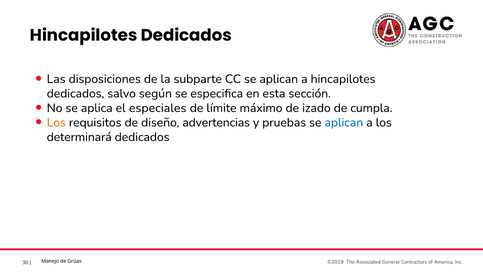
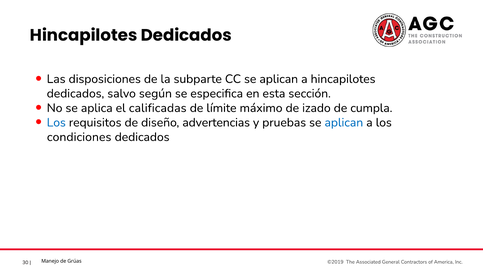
especiales: especiales -> calificadas (158, 108)
Los colour: orange -> blue (56, 122)
determinará: determinará -> condiciones (79, 137)
